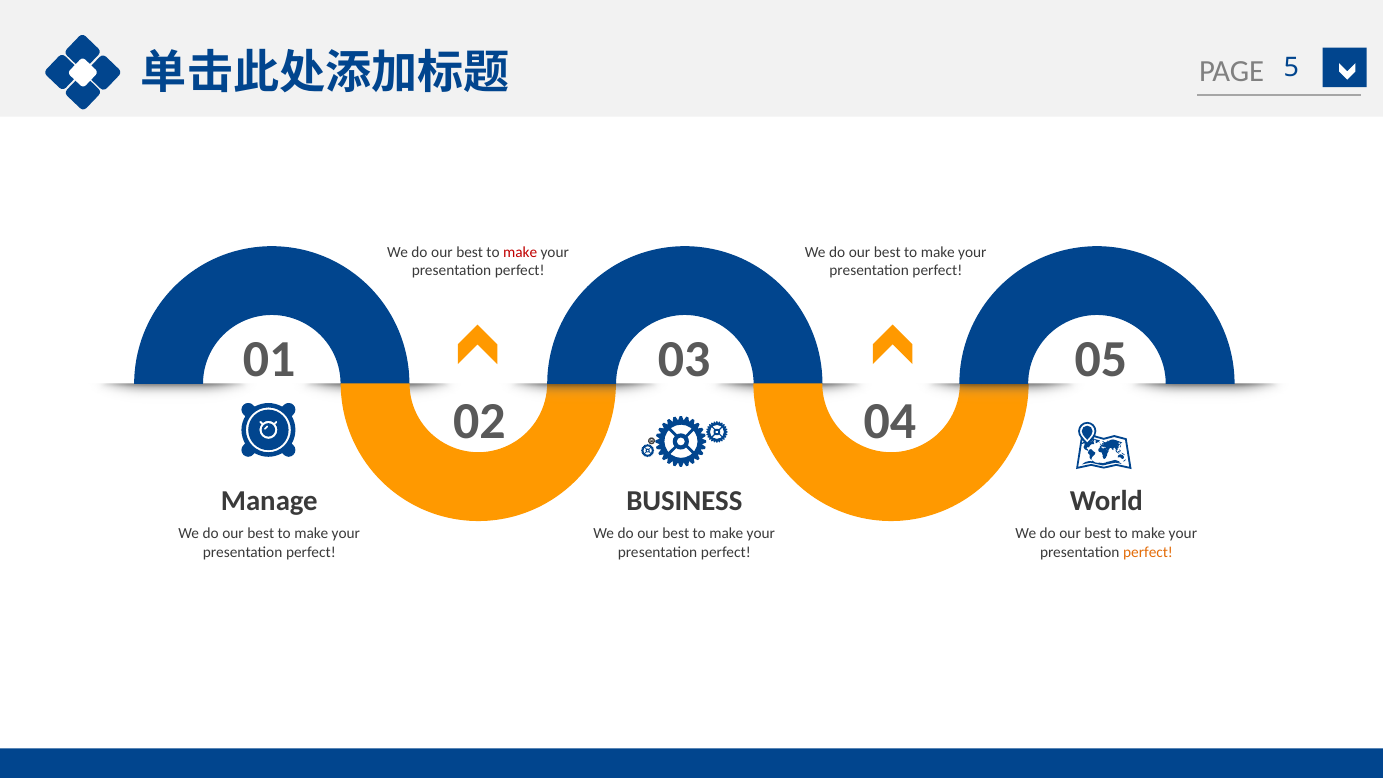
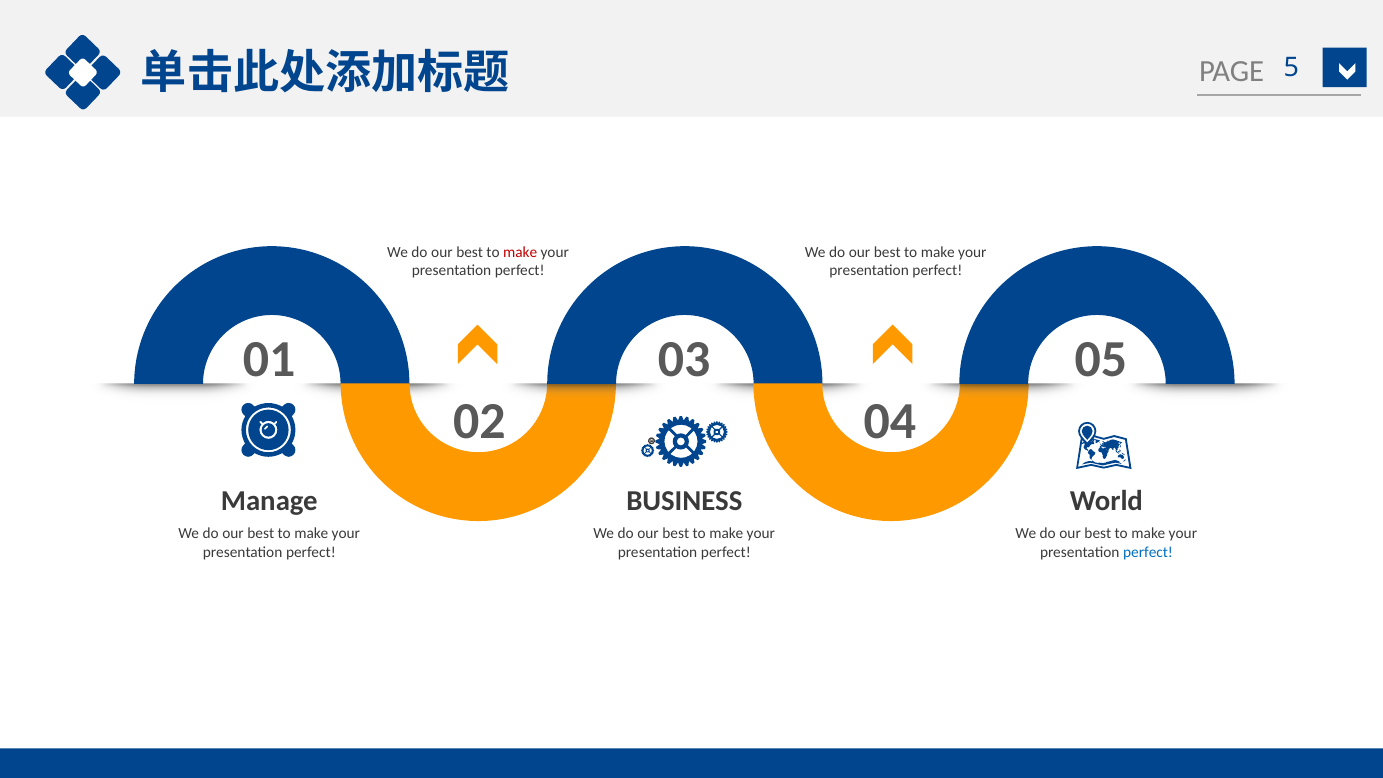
perfect colour: orange -> blue (1148, 552)
